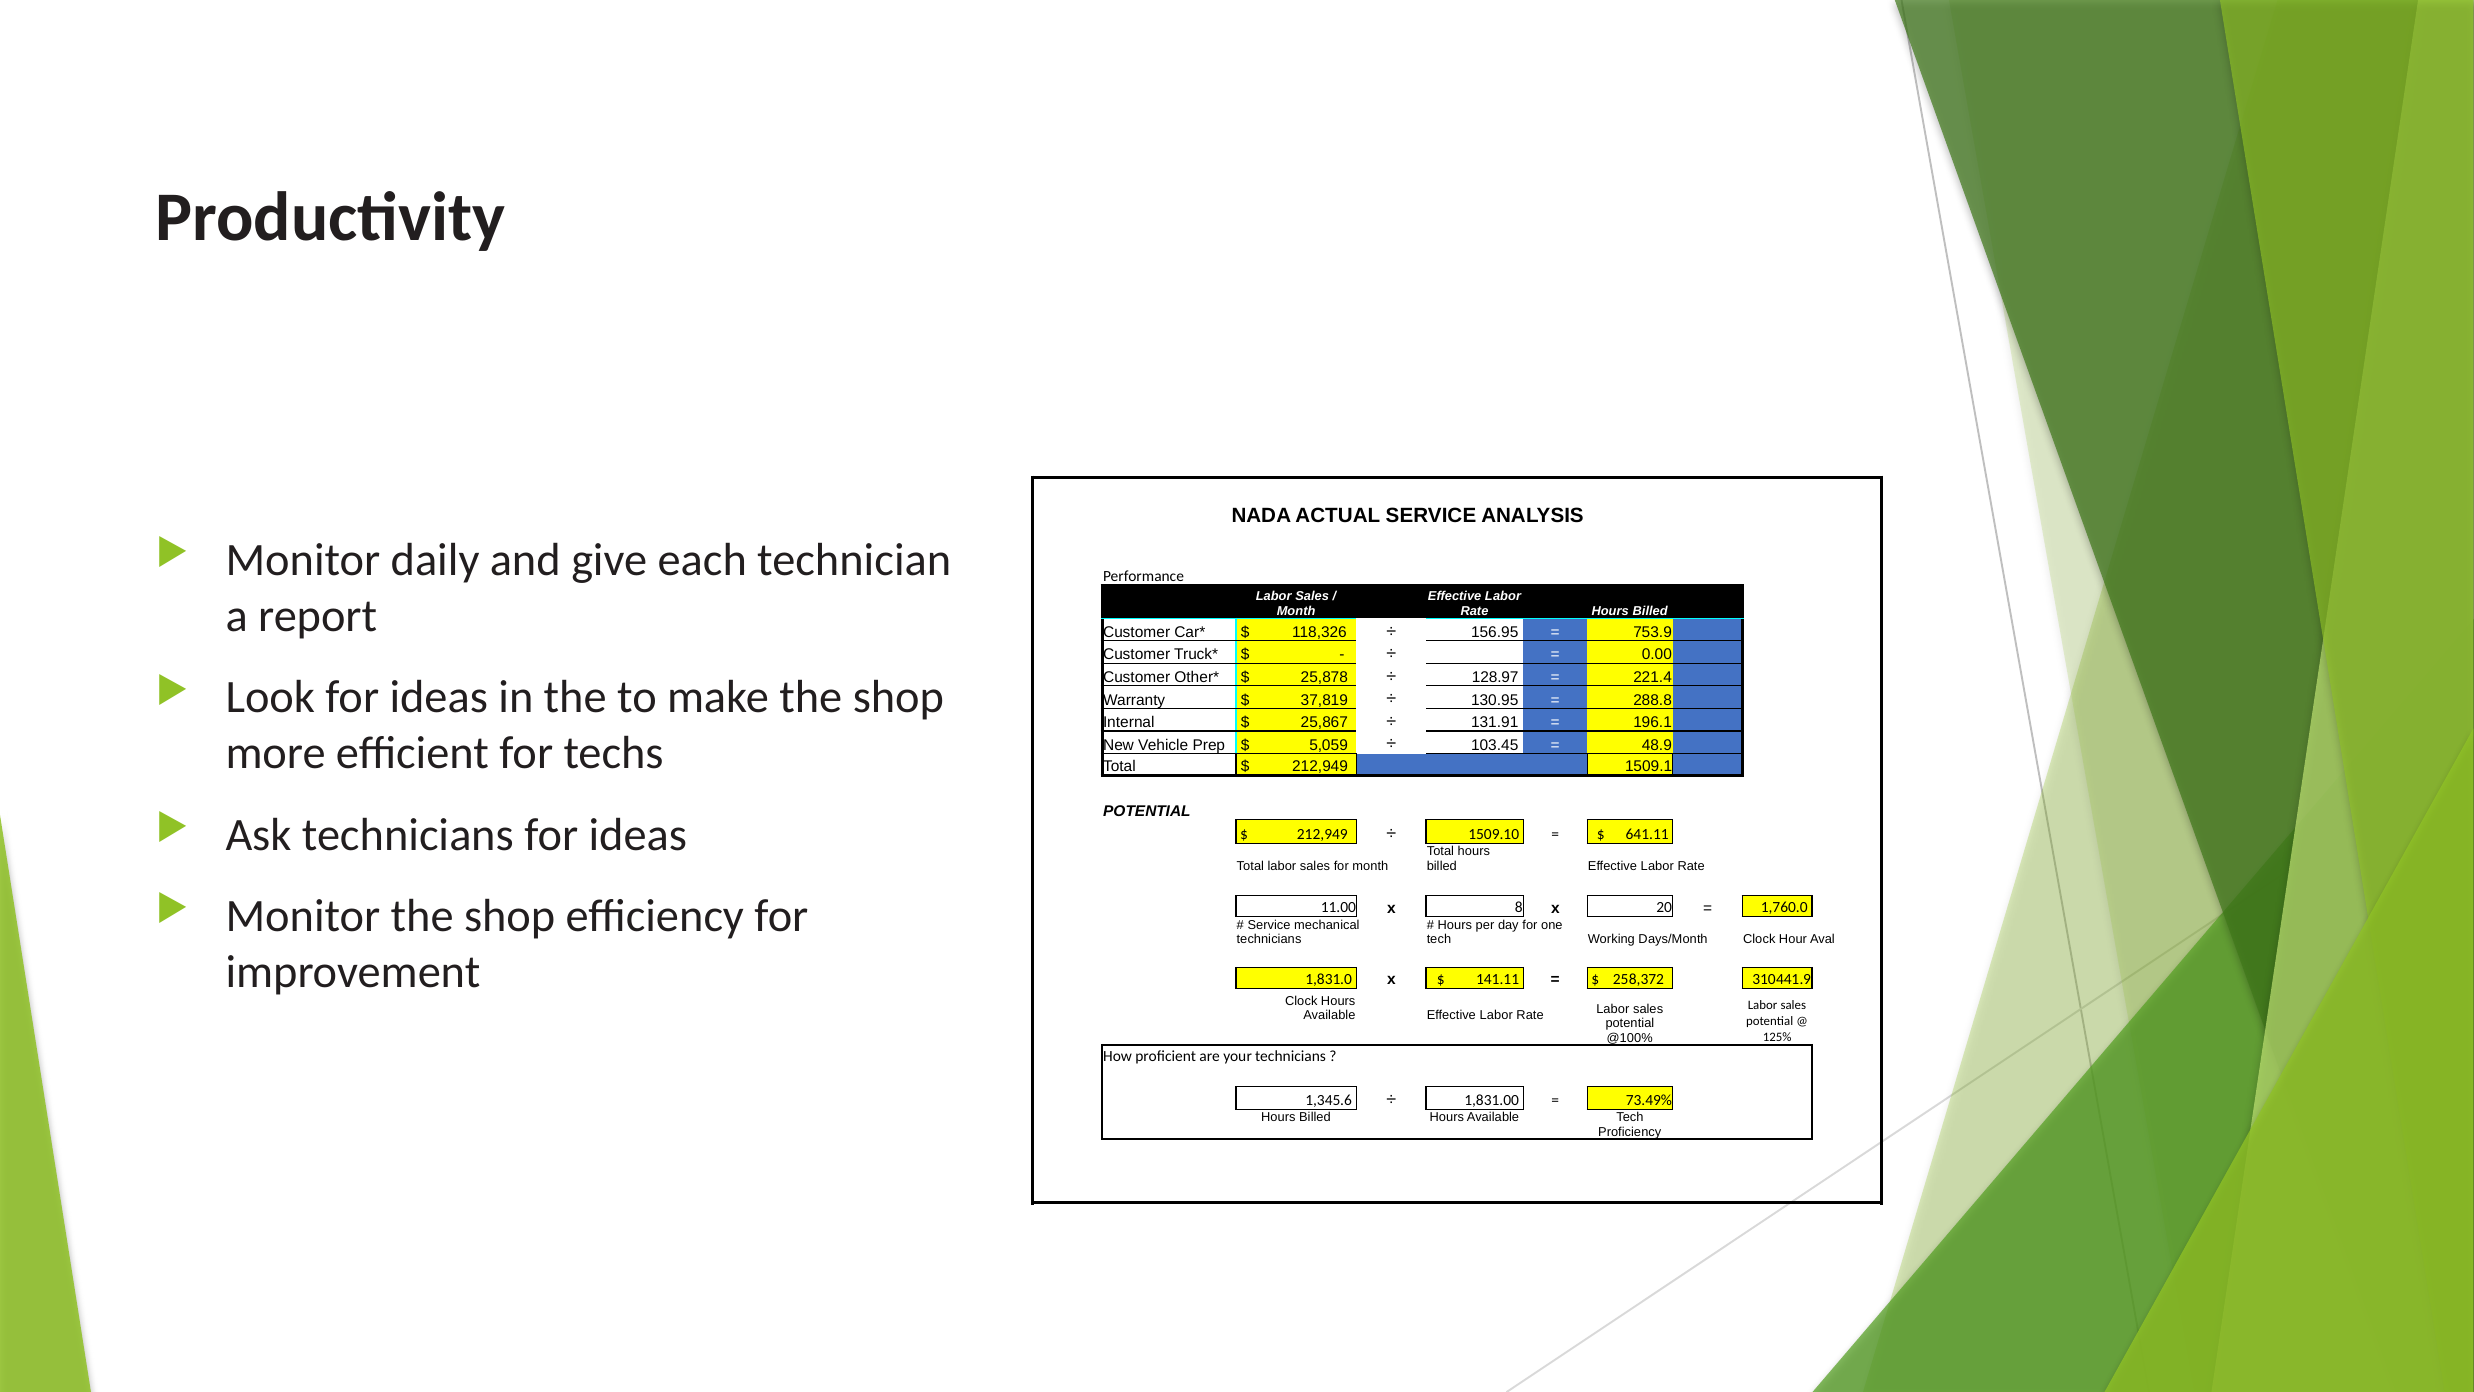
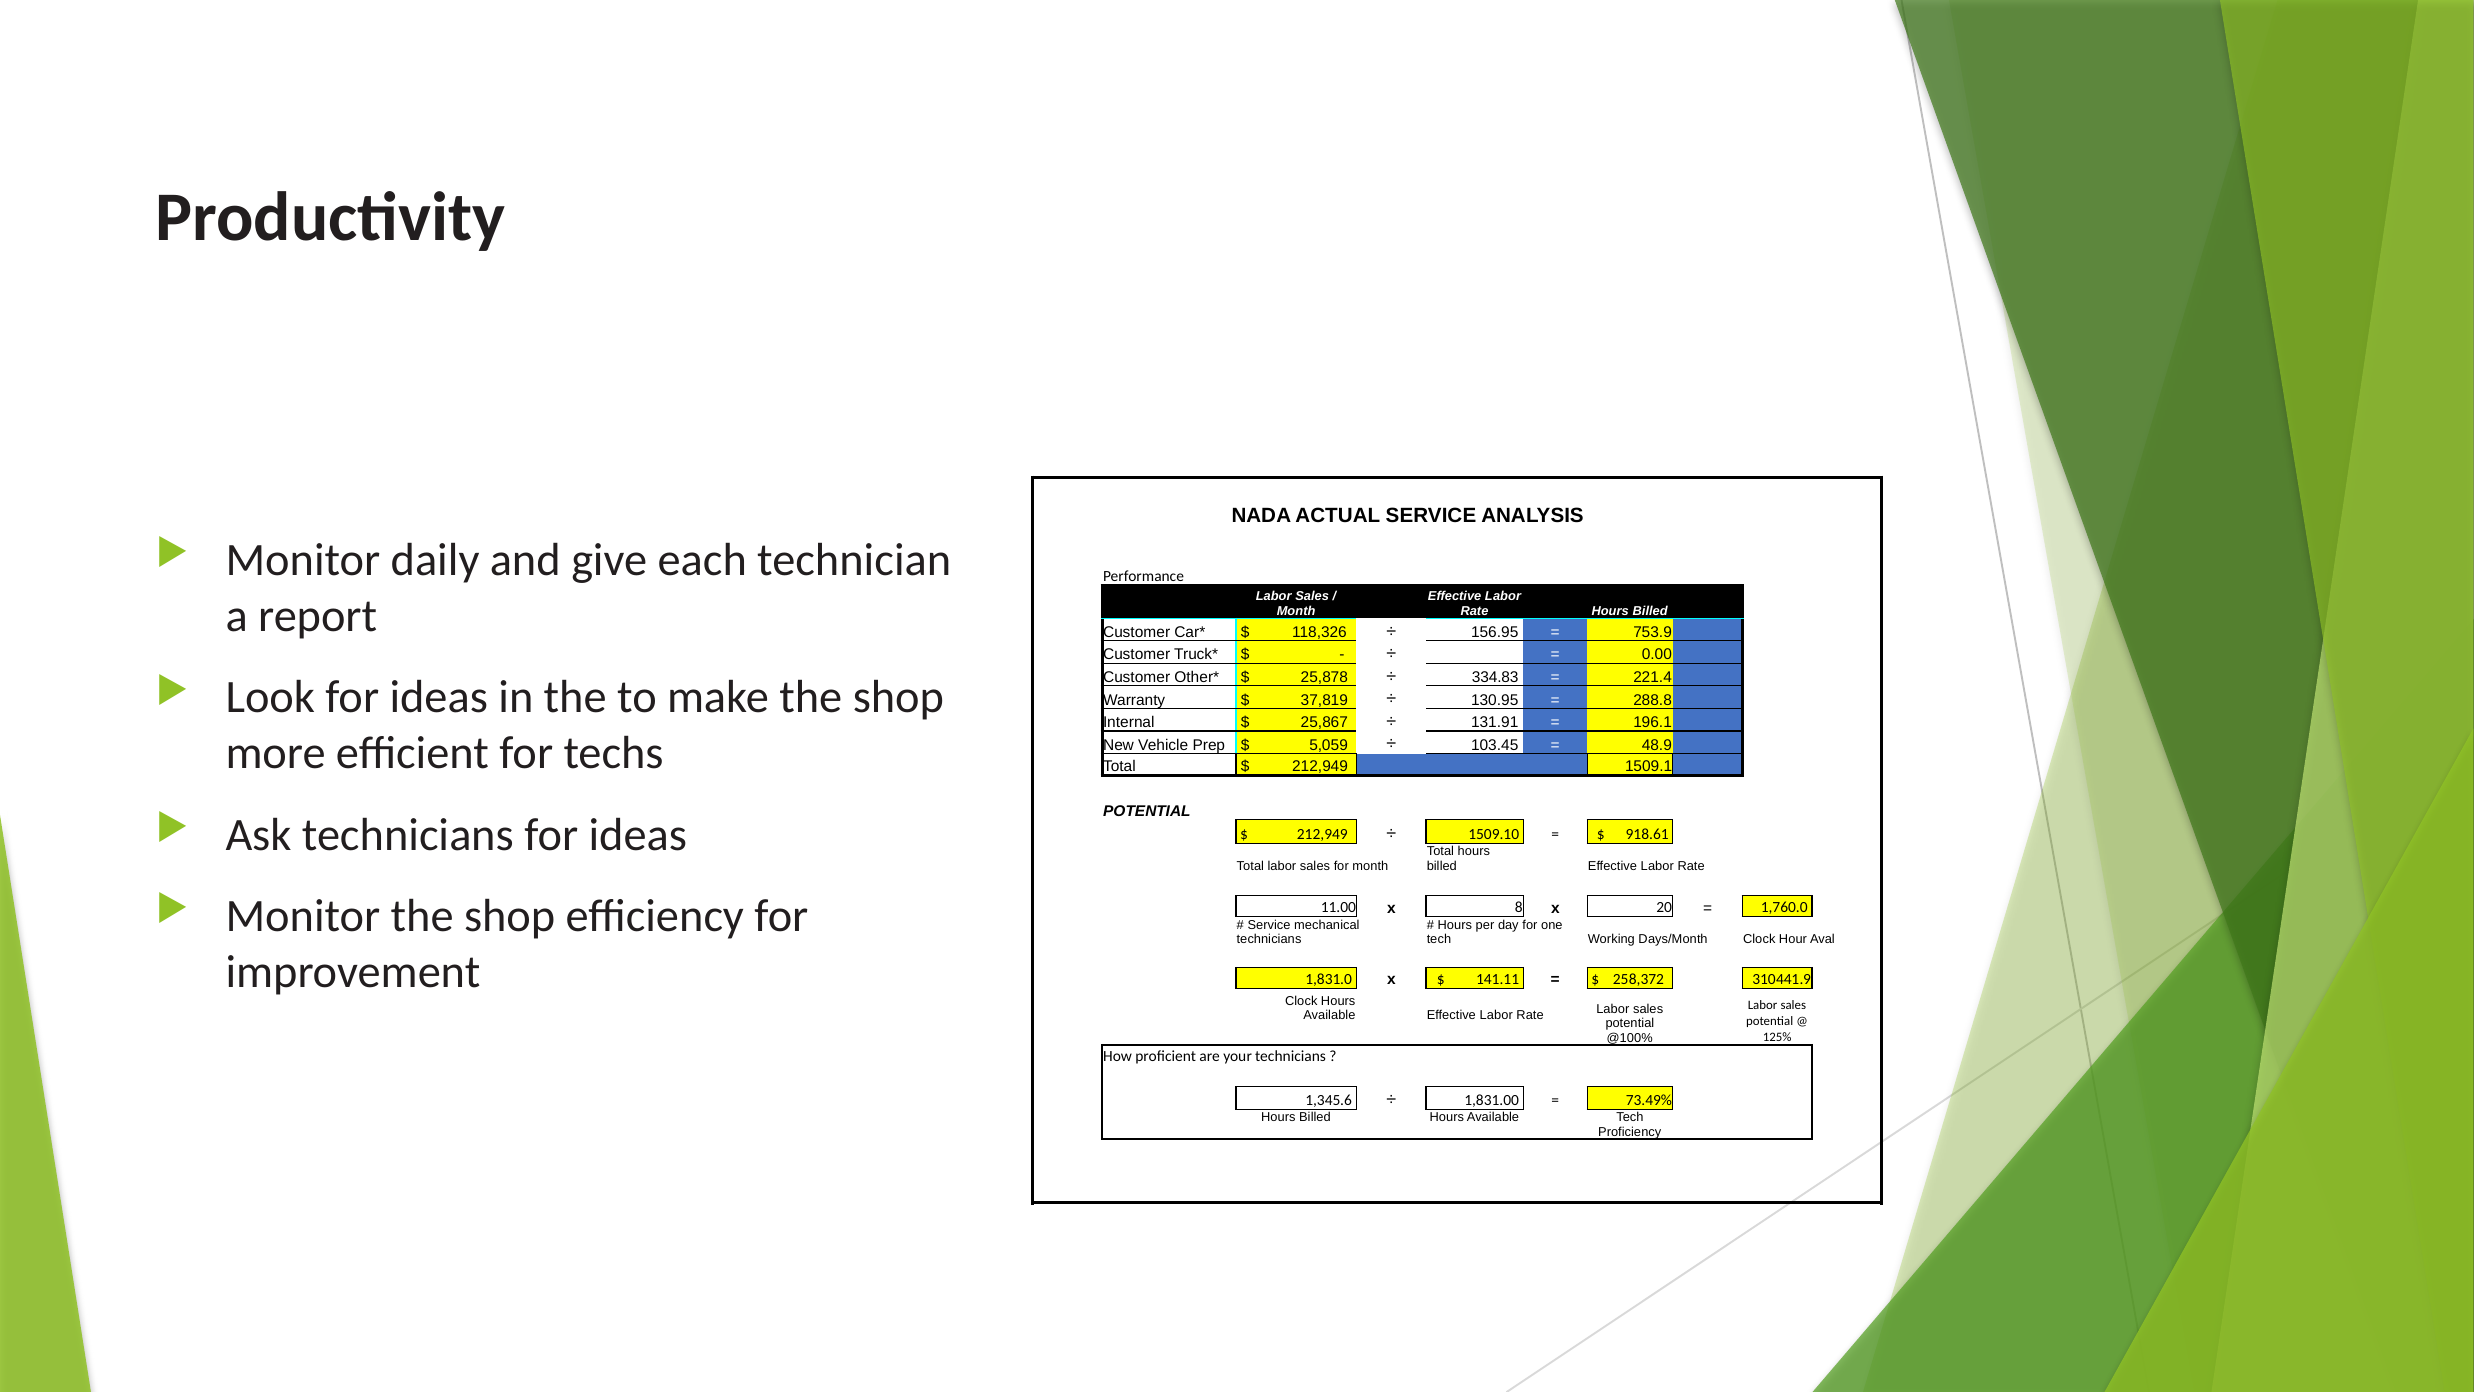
128.97: 128.97 -> 334.83 (1495, 677)
641.11: 641.11 -> 918.61 (1647, 834)
